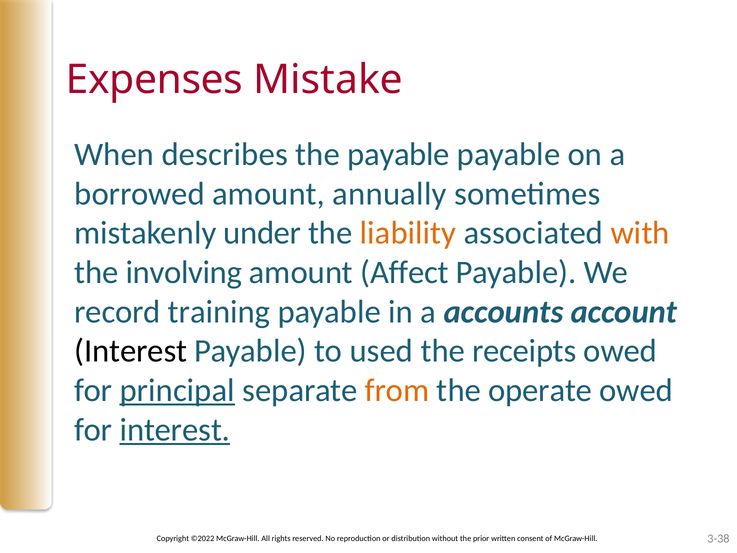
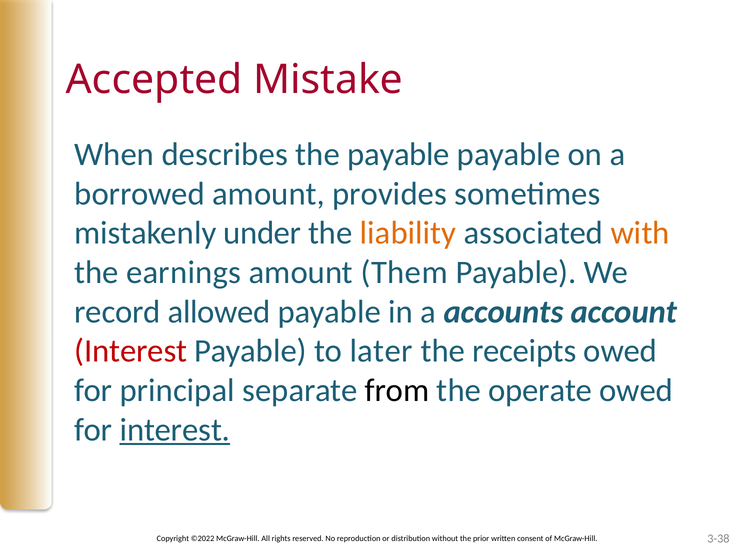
Expenses: Expenses -> Accepted (154, 80)
annually: annually -> provides (390, 194)
involving: involving -> earnings (184, 272)
Affect: Affect -> Them (404, 272)
training: training -> allowed (219, 312)
Interest colour: black -> red (131, 351)
used: used -> later (381, 351)
principal underline: present -> none (177, 390)
from colour: orange -> black (397, 390)
